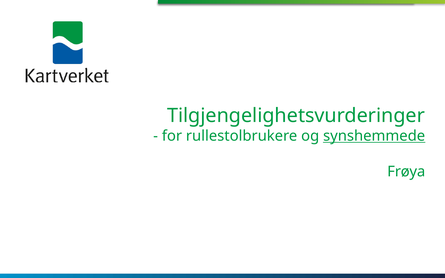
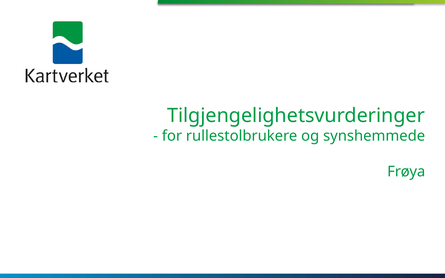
synshemmede underline: present -> none (374, 136)
